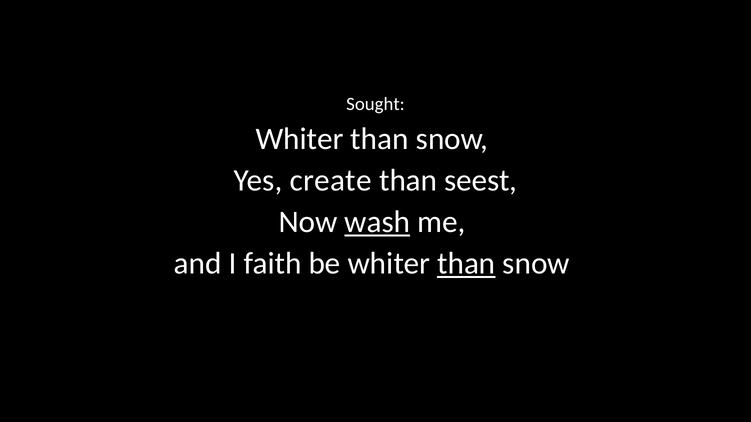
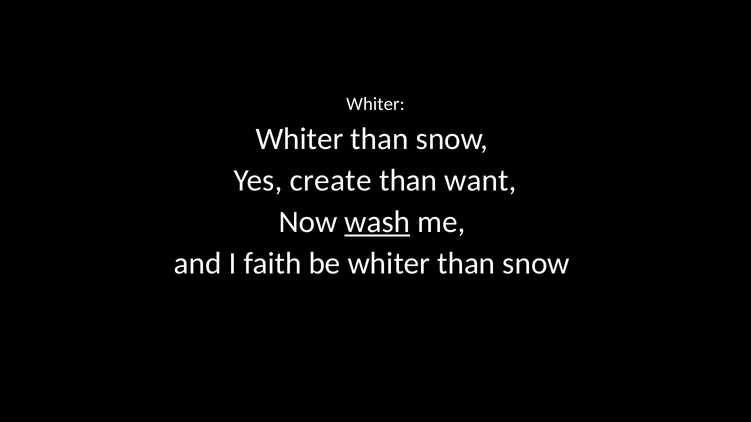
Sought: Sought -> Whiter (375, 104)
seest: seest -> want (481, 181)
than underline: present -> none (466, 264)
